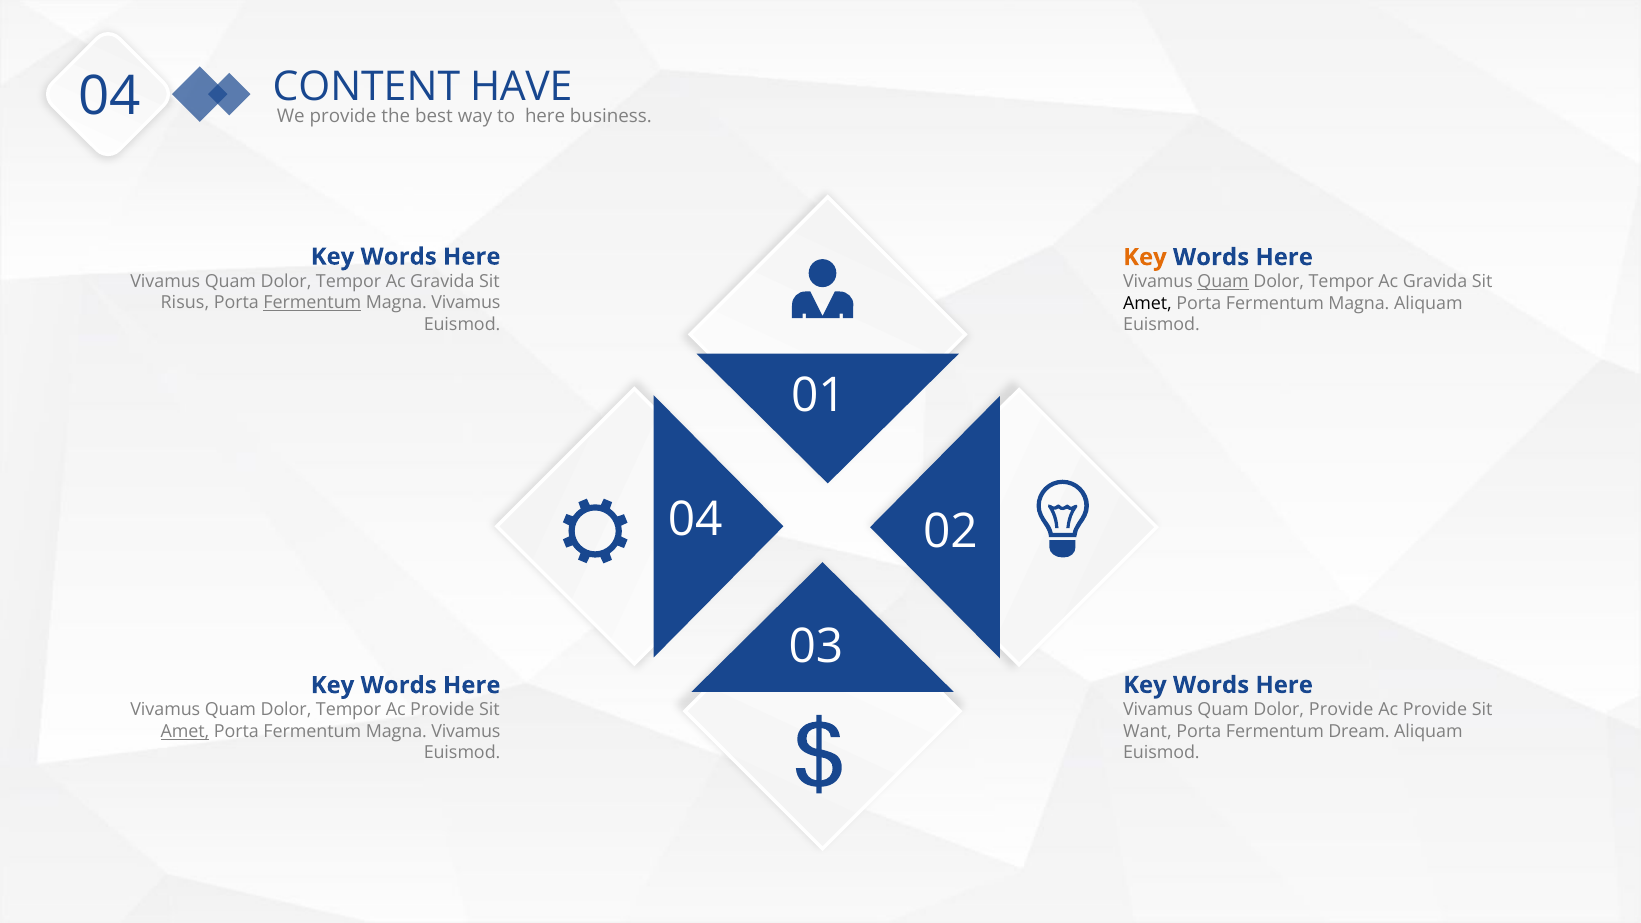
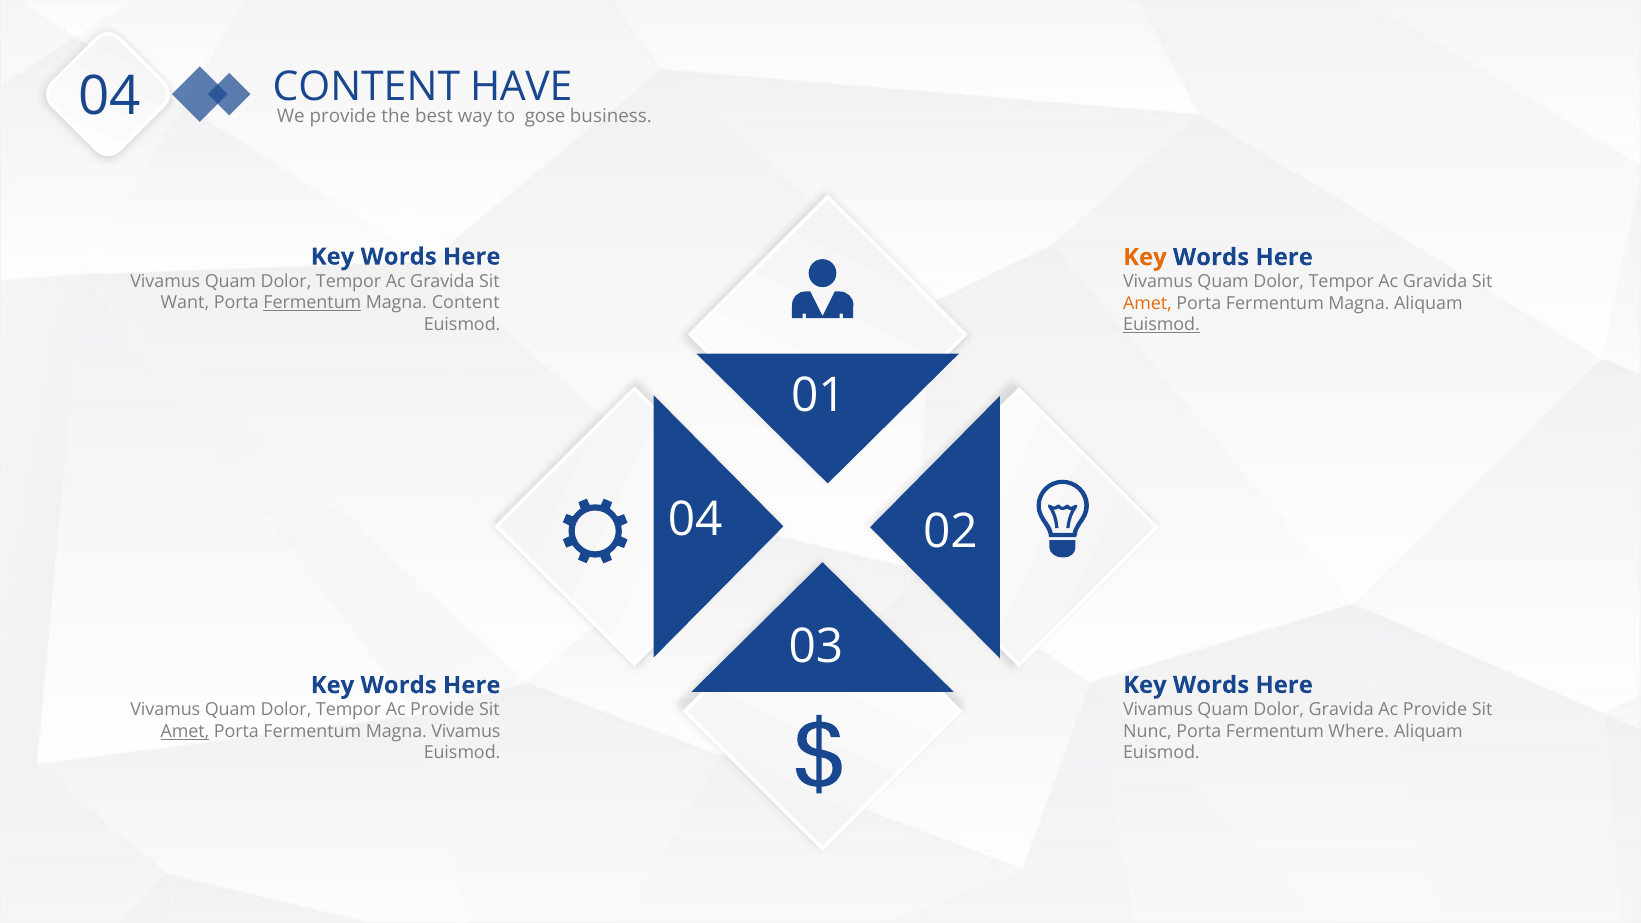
to here: here -> gose (545, 116)
Quam underline: present -> none (1223, 282)
Risus: Risus -> Want (185, 303)
Vivamus: Vivamus -> Content (466, 303)
Amet colour: black -> orange (1147, 303)
Euismod underline: none -> present (1161, 325)
Dolor Provide: Provide -> Gravida (1341, 710)
Want: Want -> Nunc (1147, 731)
Dream: Dream -> Where (1359, 731)
